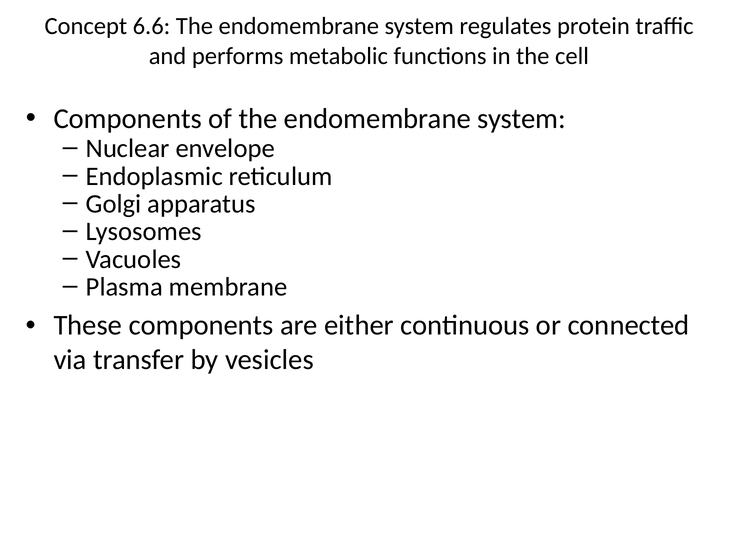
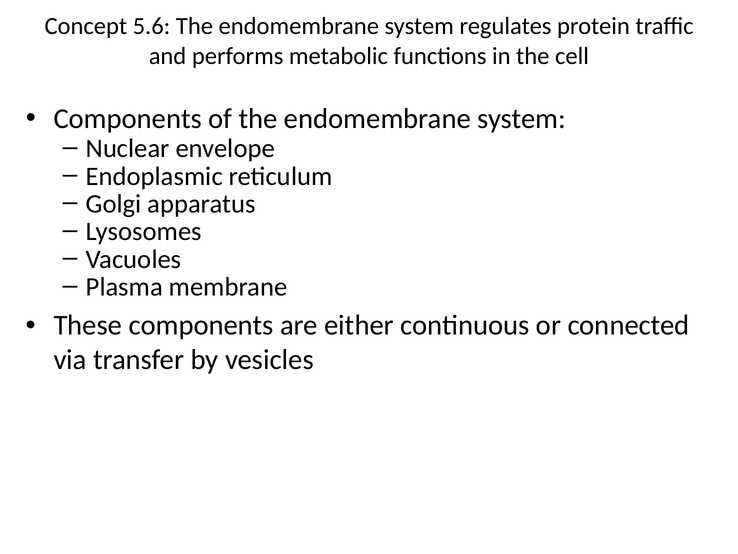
6.6: 6.6 -> 5.6 (151, 26)
